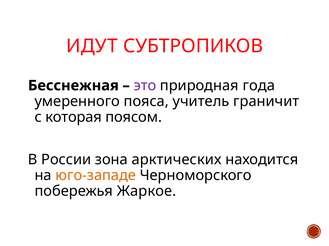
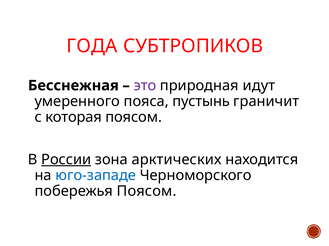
ИДУТ: ИДУТ -> ГОДА (92, 46)
года: года -> идут (259, 86)
учитель: учитель -> пустынь (201, 102)
России underline: none -> present (66, 160)
юго-западе colour: orange -> blue (96, 176)
побережья Жаркое: Жаркое -> Поясом (147, 192)
